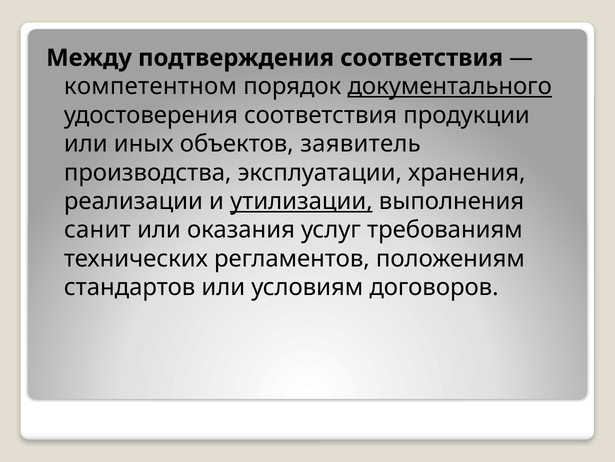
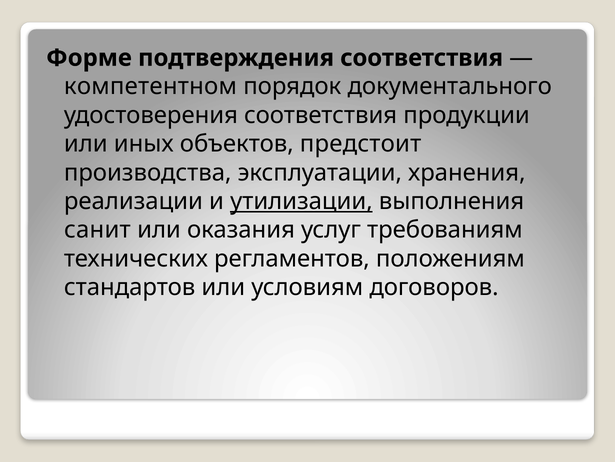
Между: Между -> Форме (89, 58)
документального underline: present -> none (450, 86)
заявитель: заявитель -> предстоит (361, 144)
